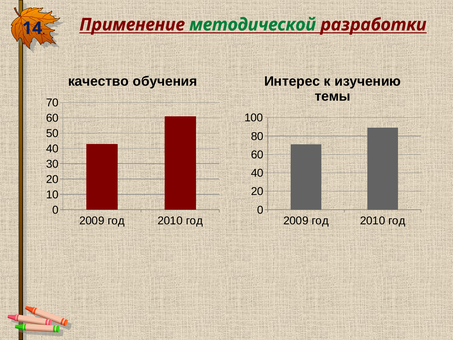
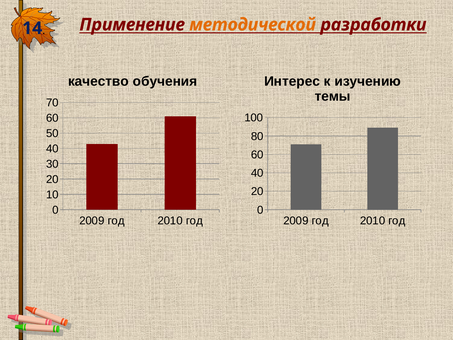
методической colour: green -> orange (253, 25)
